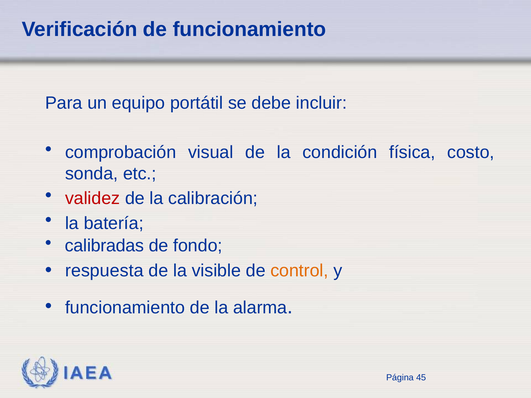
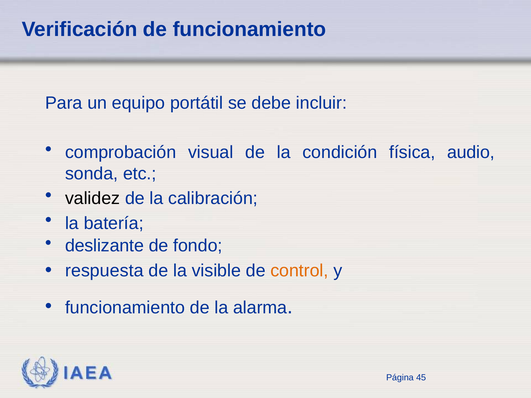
costo: costo -> audio (471, 153)
validez colour: red -> black (93, 199)
calibradas: calibradas -> deslizante (104, 246)
